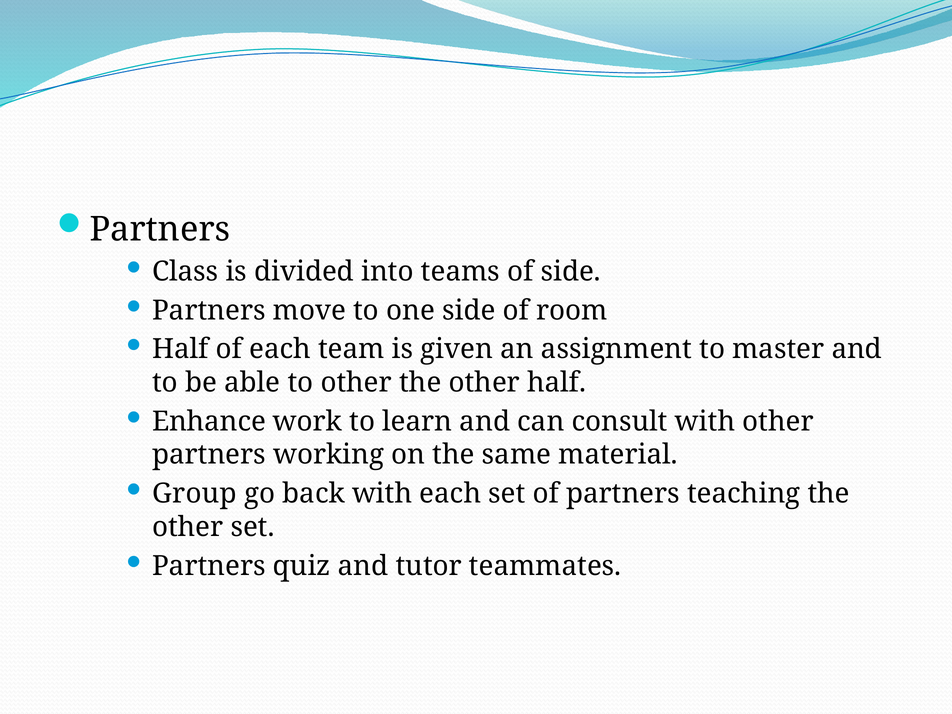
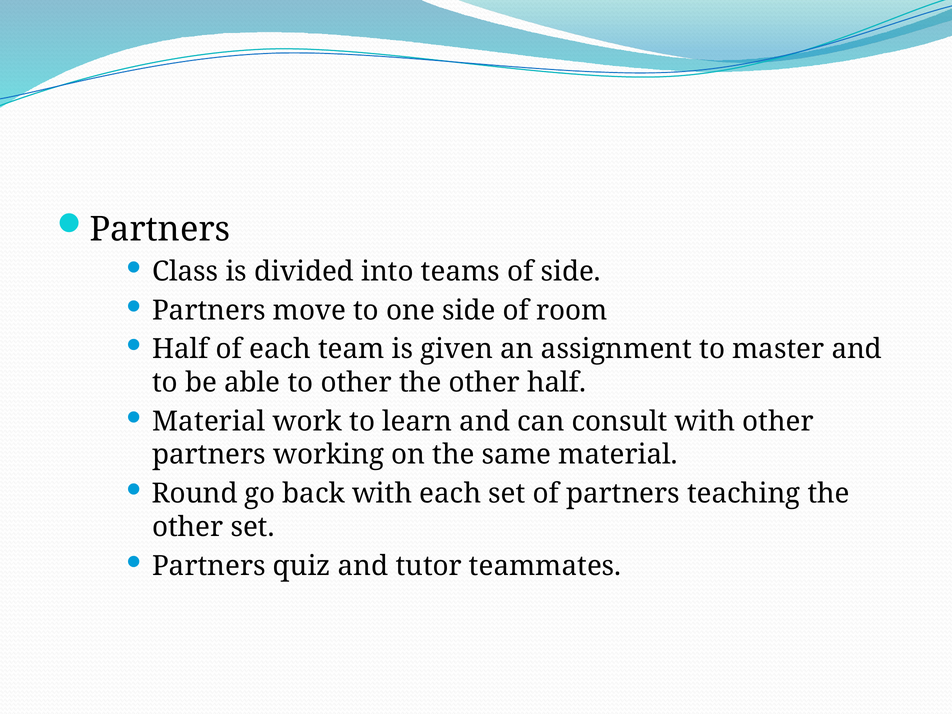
Enhance: Enhance -> Material (209, 421)
Group: Group -> Round (195, 494)
